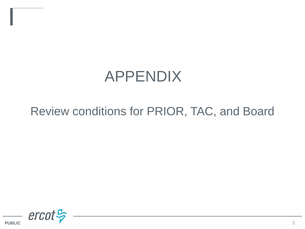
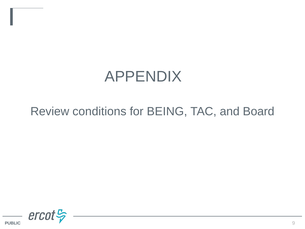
PRIOR: PRIOR -> BEING (167, 111)
